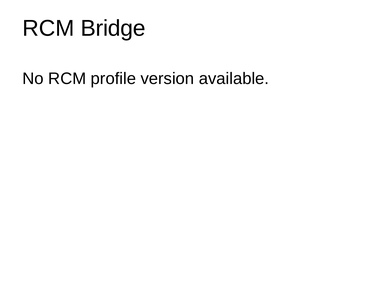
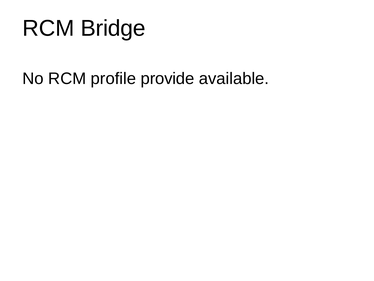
version: version -> provide (167, 78)
